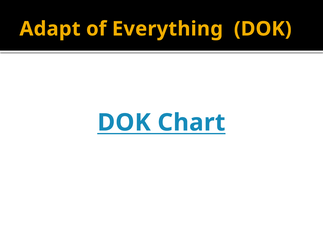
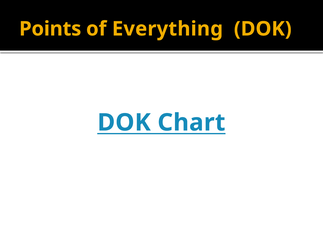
Adapt: Adapt -> Points (50, 29)
